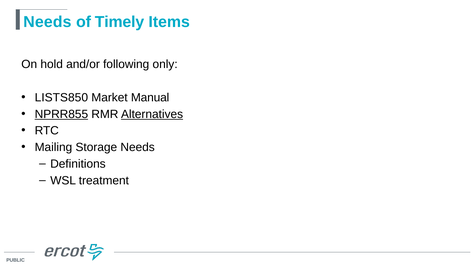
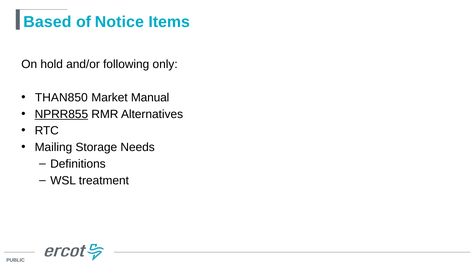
Needs: Needs -> Based (47, 22)
Timely: Timely -> Notice (119, 22)
LISTS850: LISTS850 -> THAN850 (61, 98)
Alternatives underline: present -> none (152, 114)
